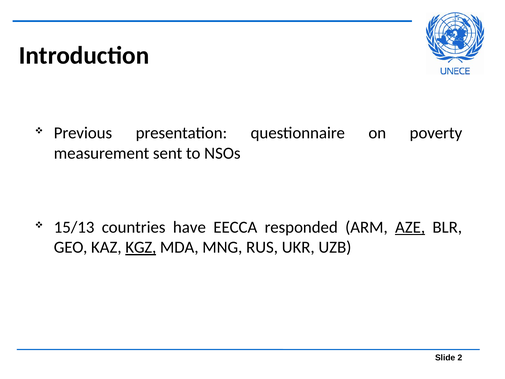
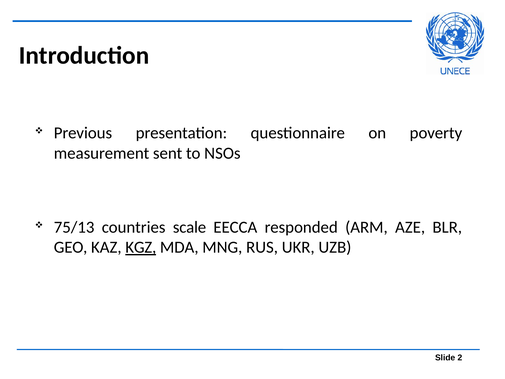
15/13: 15/13 -> 75/13 (74, 227)
have: have -> scale (190, 227)
AZE underline: present -> none (410, 227)
